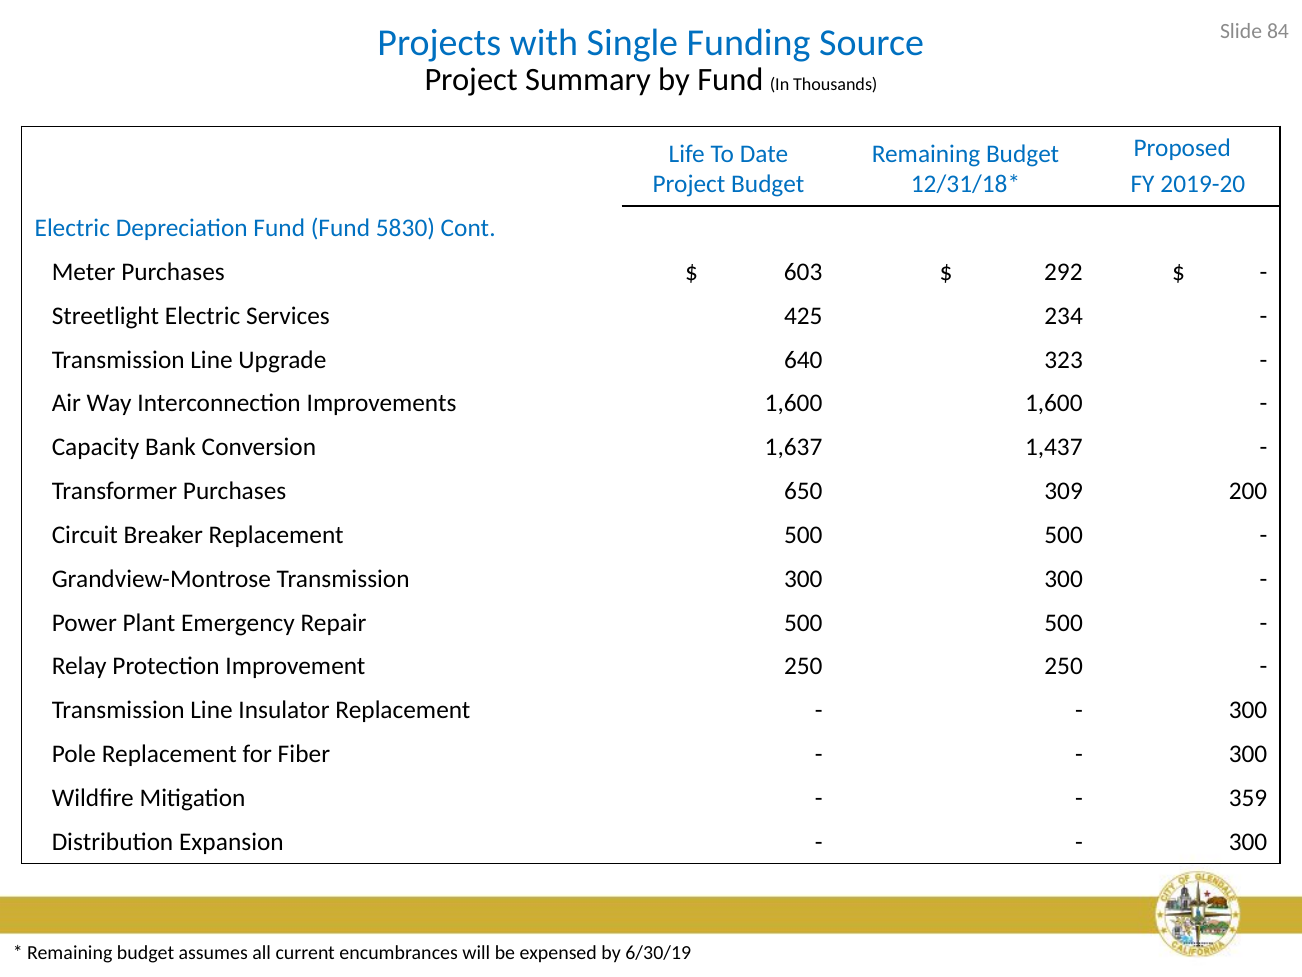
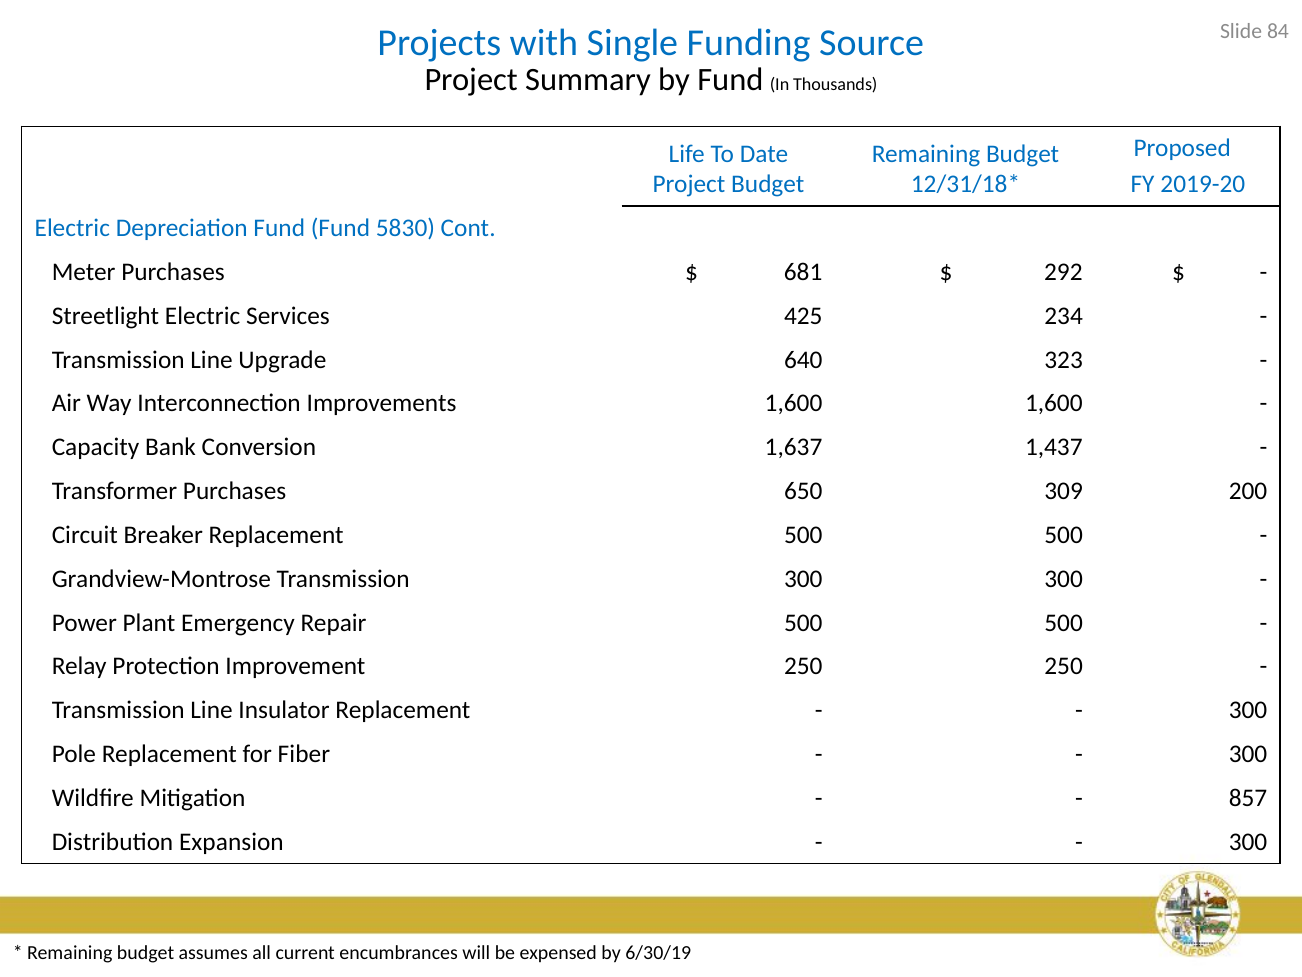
603: 603 -> 681 (803, 272)
359: 359 -> 857 (1248, 798)
